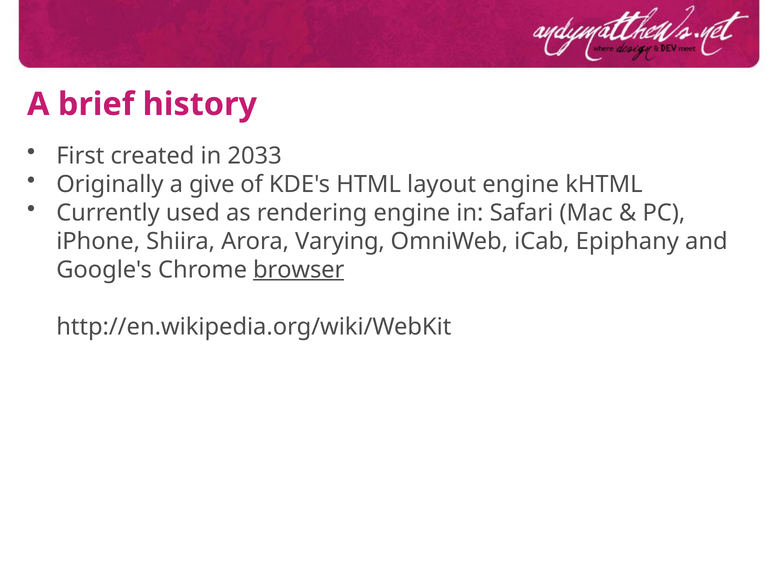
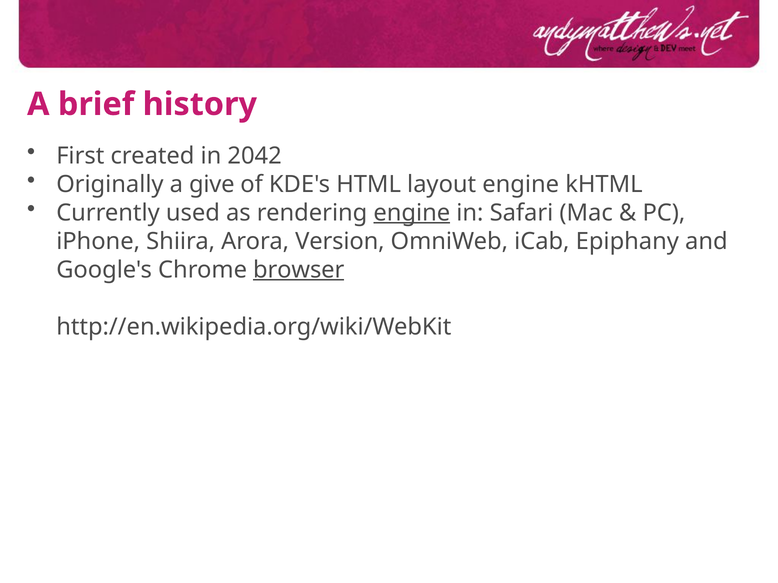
2033: 2033 -> 2042 (255, 156)
engine underline: none -> present (412, 213)
Varying: Varying -> Version (340, 241)
